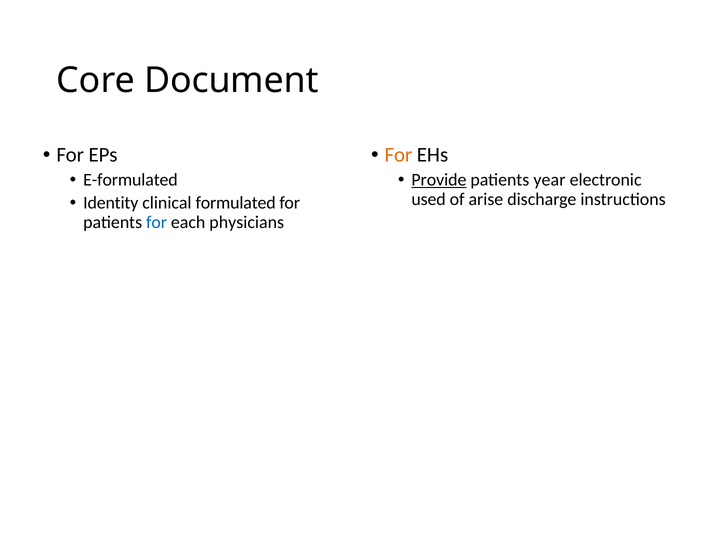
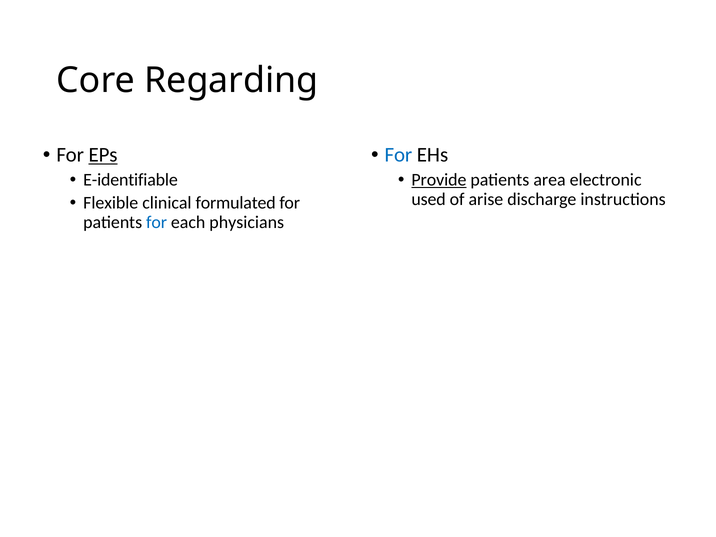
Document: Document -> Regarding (231, 80)
EPs underline: none -> present (103, 155)
For colour: orange -> blue (398, 155)
E-formulated: E-formulated -> E-identifiable (131, 180)
year: year -> area (550, 180)
Identity: Identity -> Flexible (111, 203)
